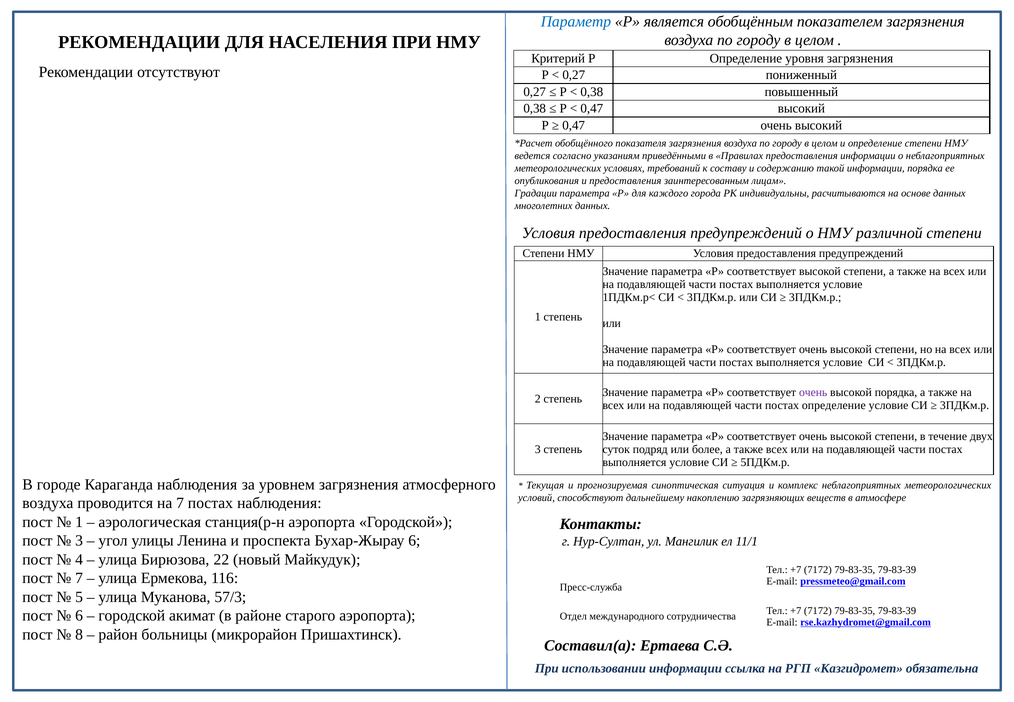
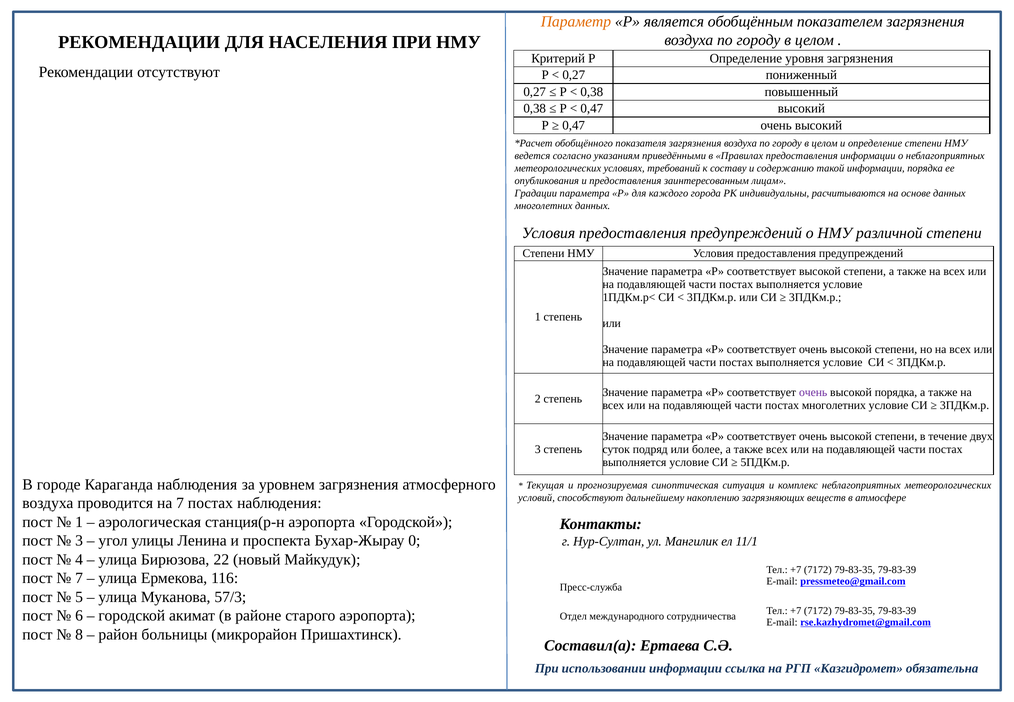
Параметр colour: blue -> orange (576, 21)
постах определение: определение -> многолетних (834, 405)
Бухар-Жырау 6: 6 -> 0 (414, 541)
